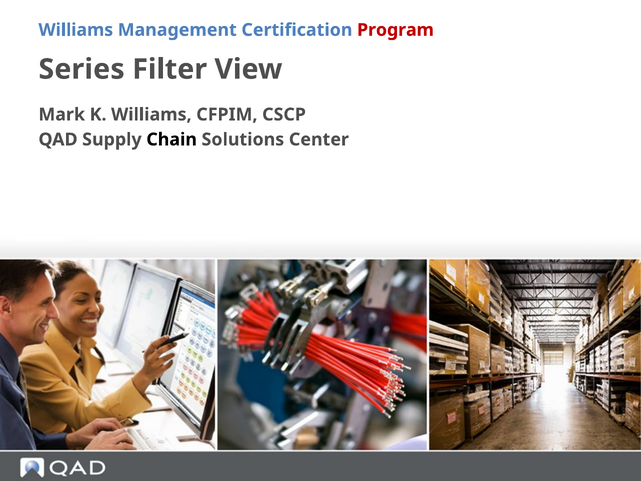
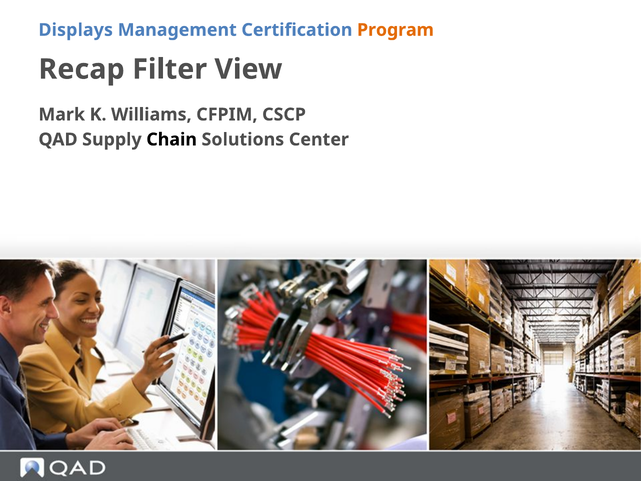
Williams: Williams -> Displays (76, 30)
Program colour: red -> orange (395, 30)
Series: Series -> Recap (82, 69)
